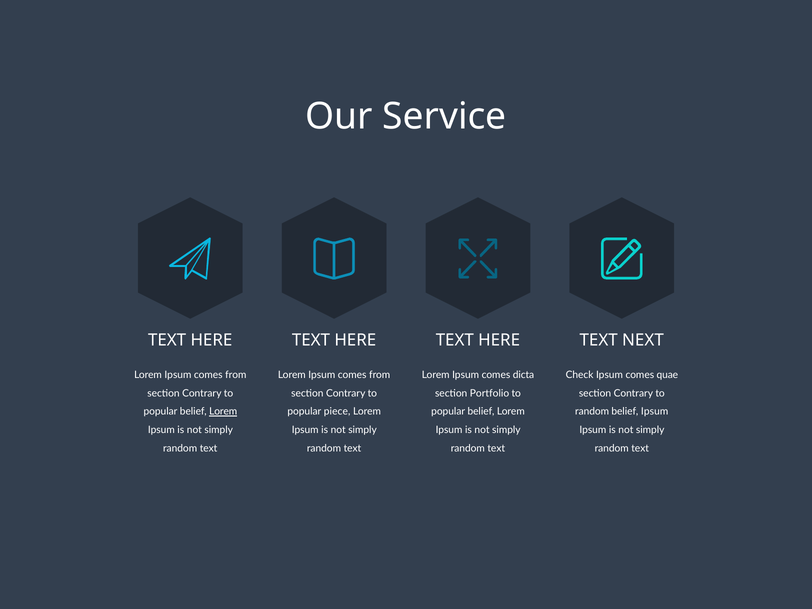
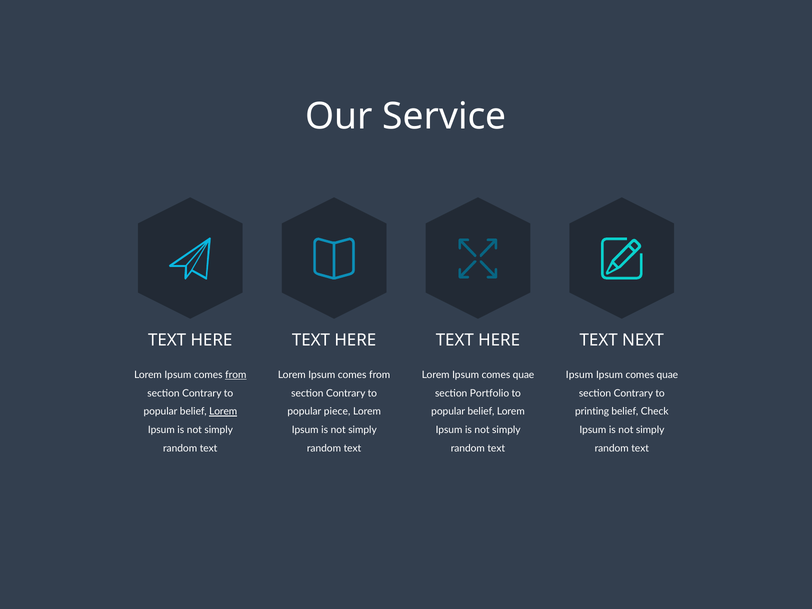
from underline: none -> present (236, 375)
Lorem Ipsum comes dicta: dicta -> quae (523, 375)
Check: Check -> Ipsum (579, 375)
random: random -> printing (592, 412)
belief Ipsum: Ipsum -> Check (655, 412)
